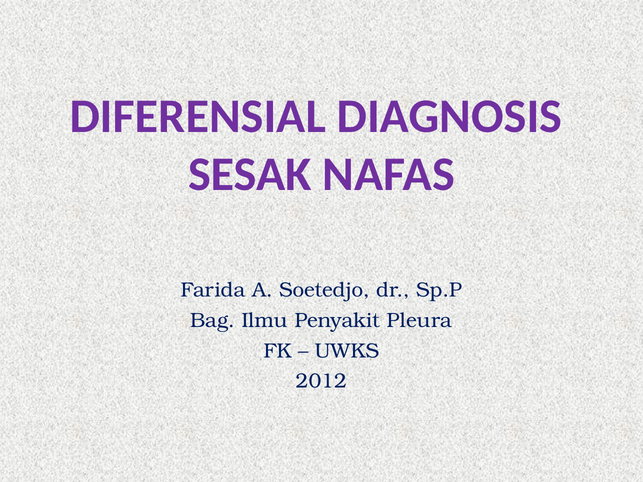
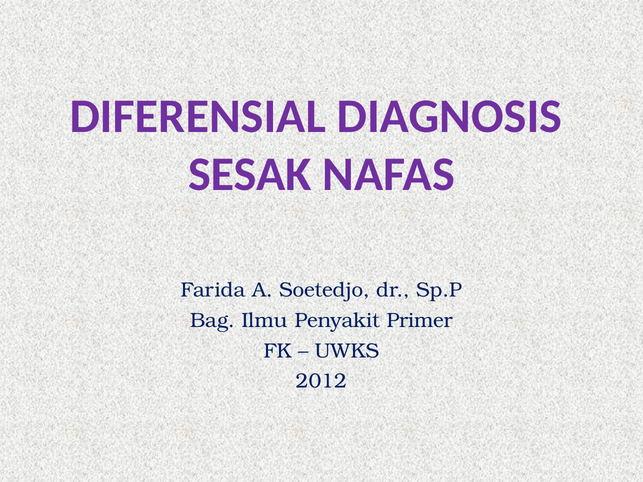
Pleura: Pleura -> Primer (420, 321)
